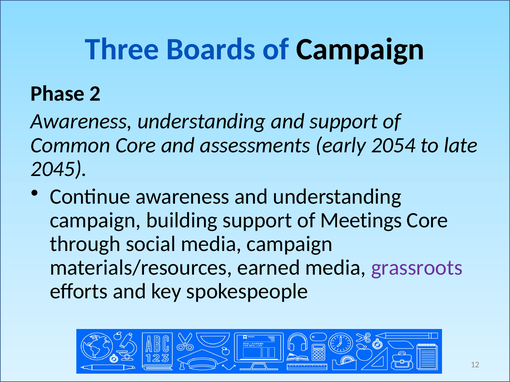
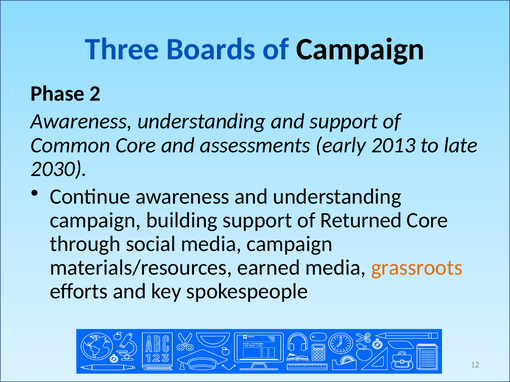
2054: 2054 -> 2013 (393, 145)
2045: 2045 -> 2030 (59, 169)
Meetings: Meetings -> Returned (361, 221)
grassroots colour: purple -> orange (417, 268)
